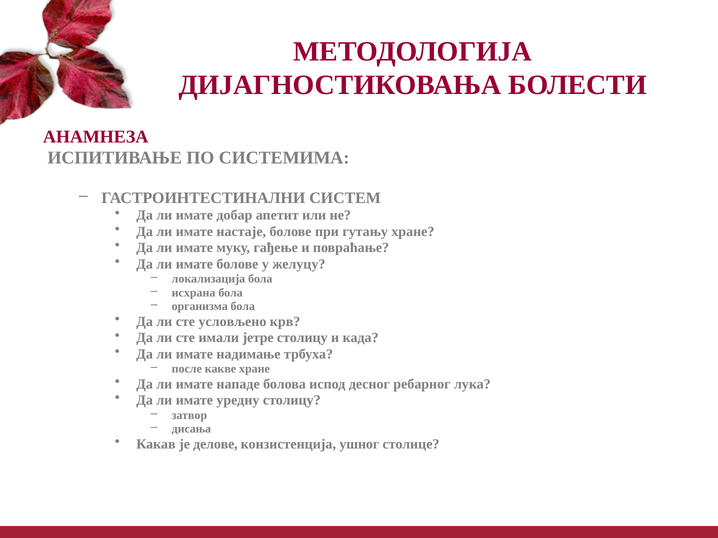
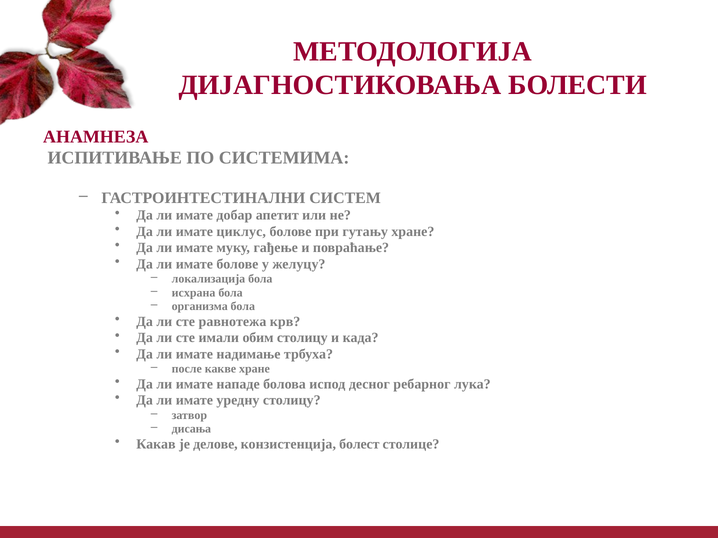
настаје: настаје -> циклус (241, 232)
условљено: условљено -> равнотежа (232, 322)
јетре: јетре -> обим (258, 338)
ушног: ушног -> болест (359, 445)
